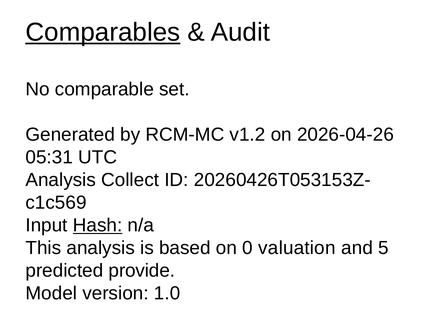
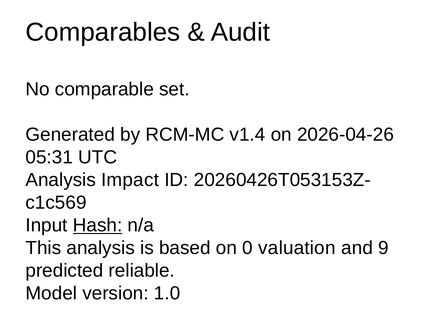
Comparables underline: present -> none (103, 32)
v1.2: v1.2 -> v1.4 (248, 135)
Collect: Collect -> Impact (130, 180)
5: 5 -> 9 (383, 248)
provide: provide -> reliable (142, 271)
